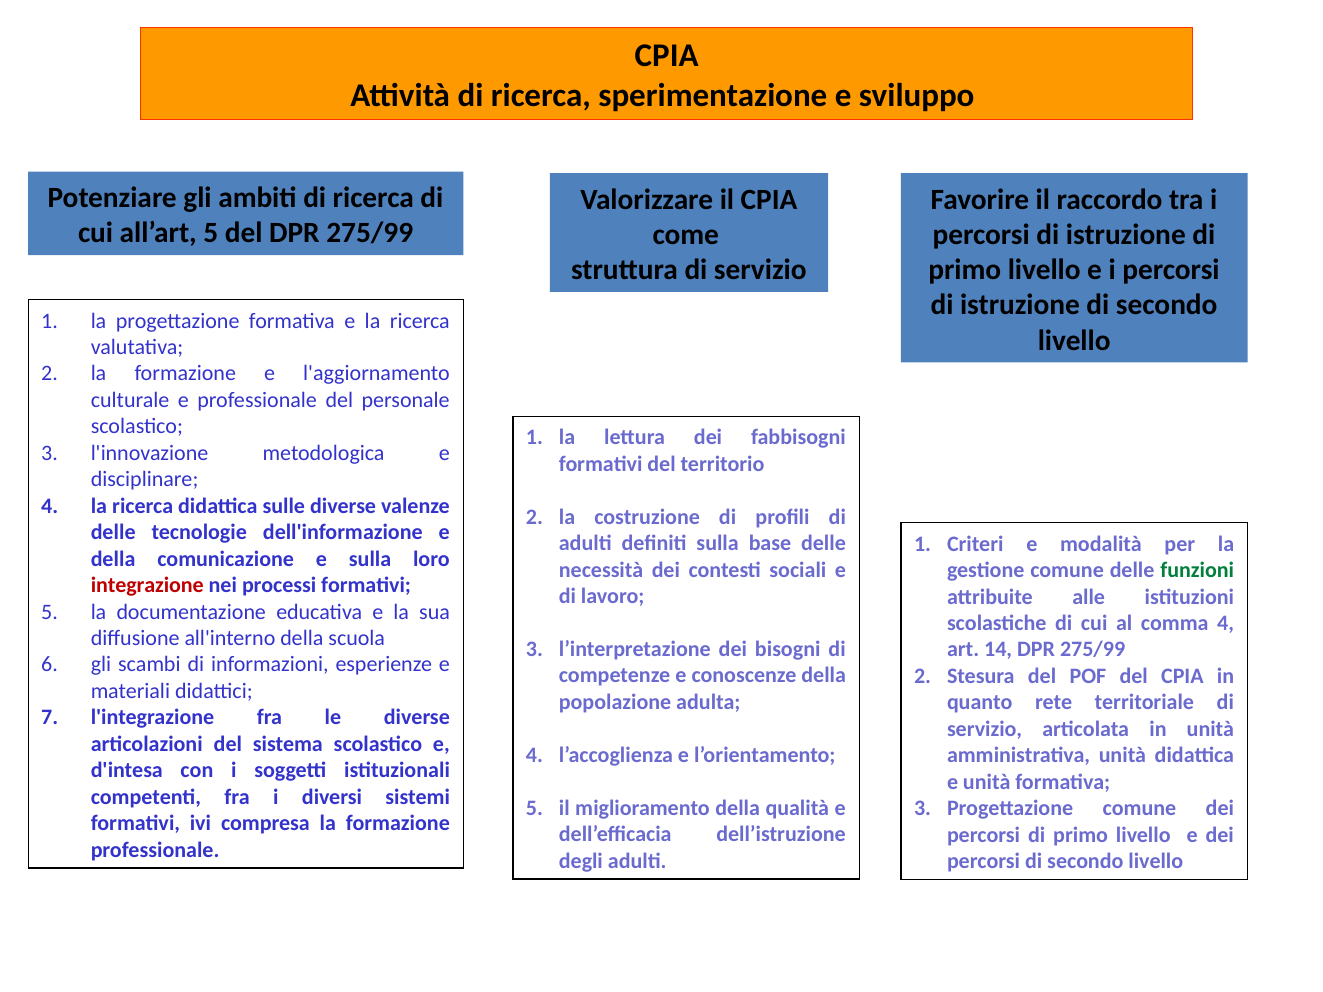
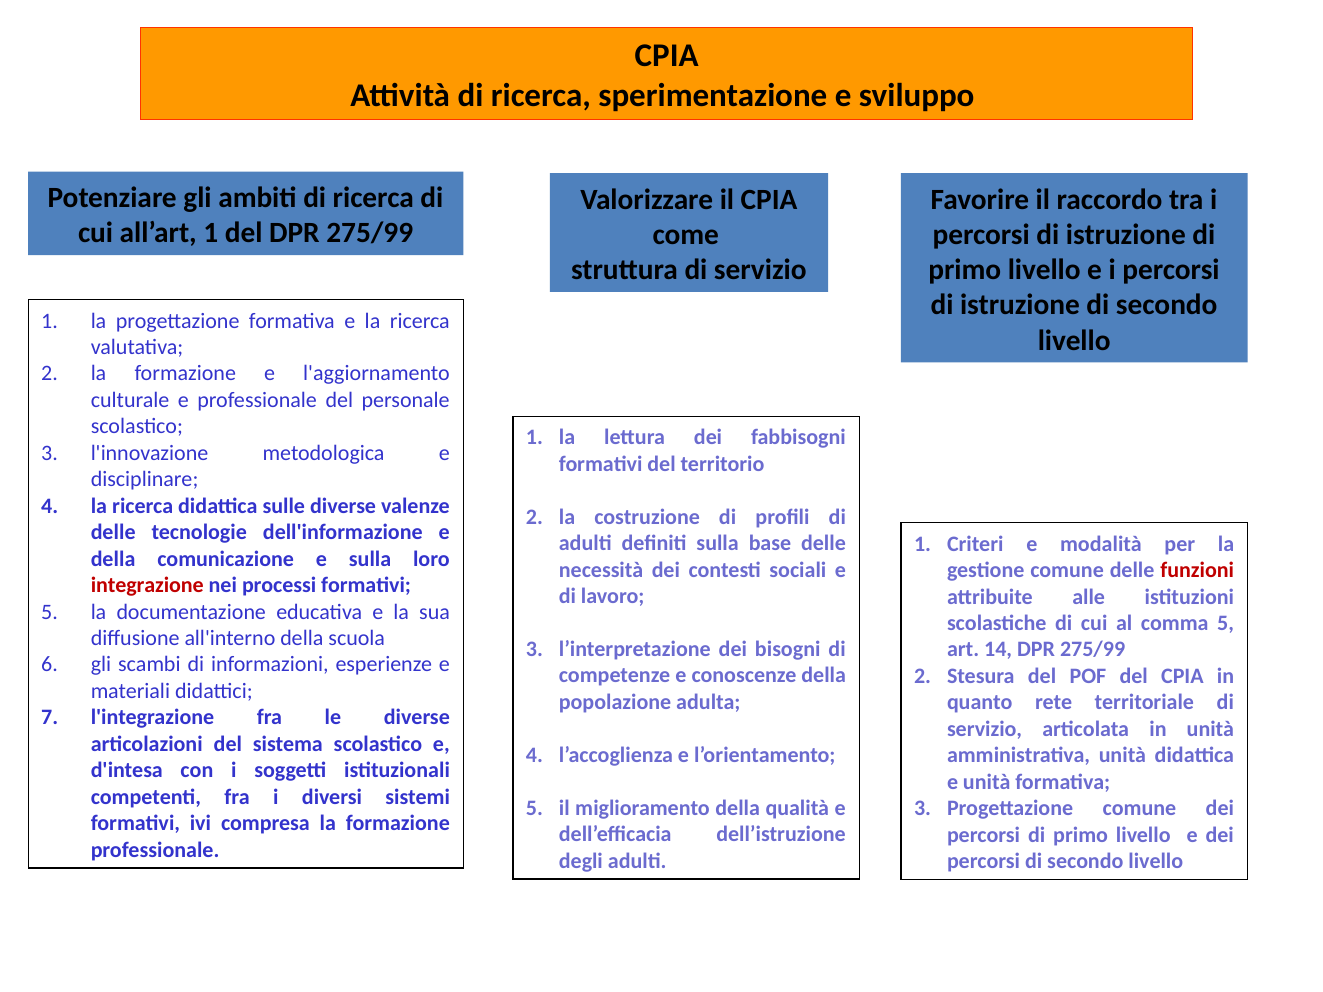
all’art 5: 5 -> 1 (211, 233)
funzioni colour: green -> red (1197, 570)
comma 4: 4 -> 5 (1226, 623)
